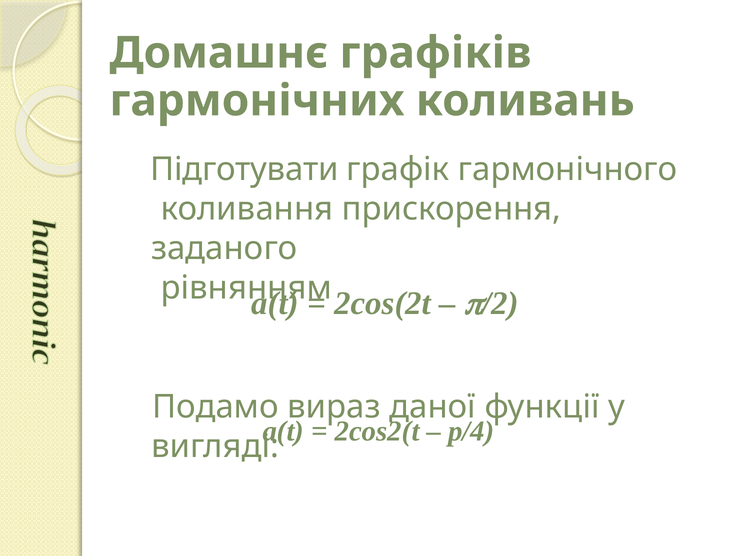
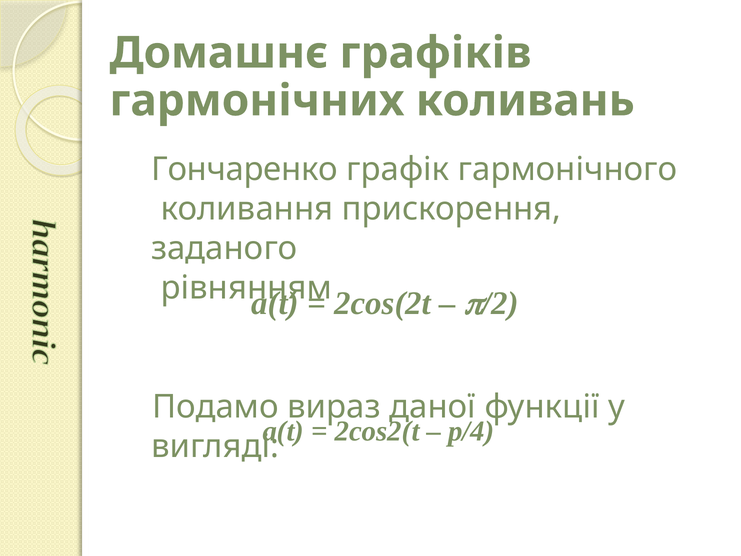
Підготувати: Підготувати -> Гончаренко (245, 169)
